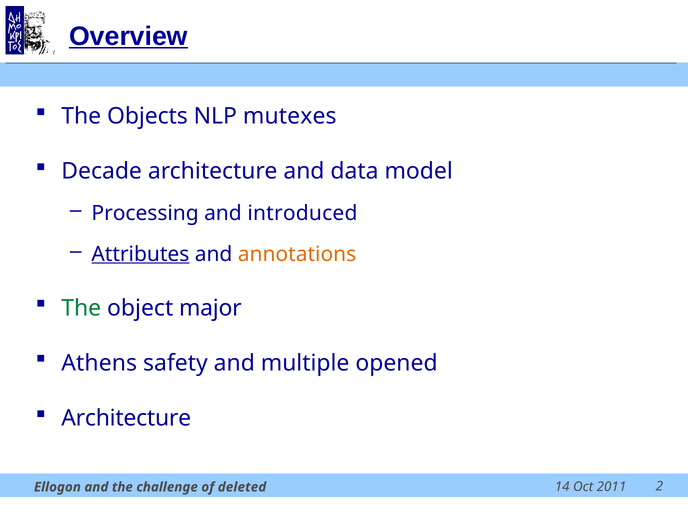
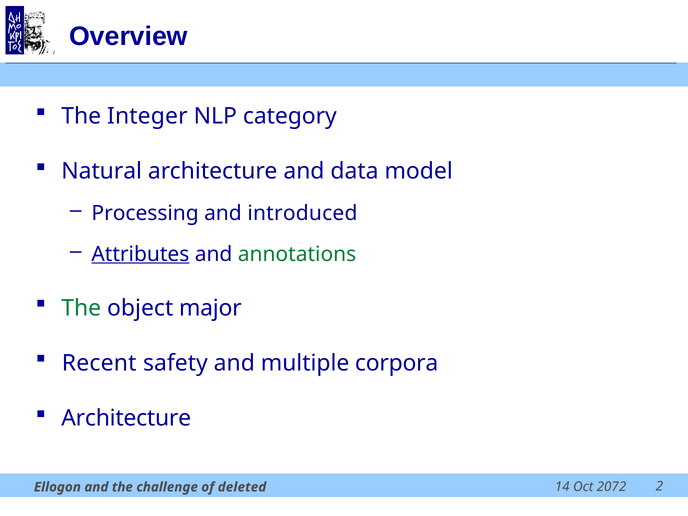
Overview underline: present -> none (128, 36)
Objects: Objects -> Integer (147, 116)
mutexes: mutexes -> category (290, 116)
Decade: Decade -> Natural (102, 171)
annotations colour: orange -> green (297, 254)
Athens: Athens -> Recent (99, 363)
opened: opened -> corpora (397, 363)
2011: 2011 -> 2072 (611, 487)
